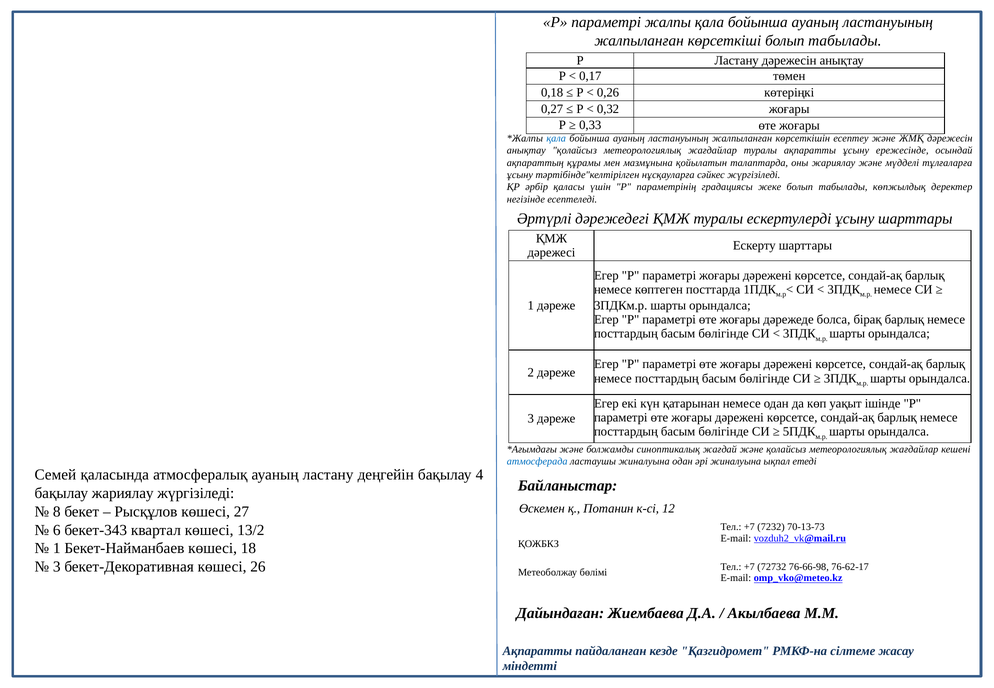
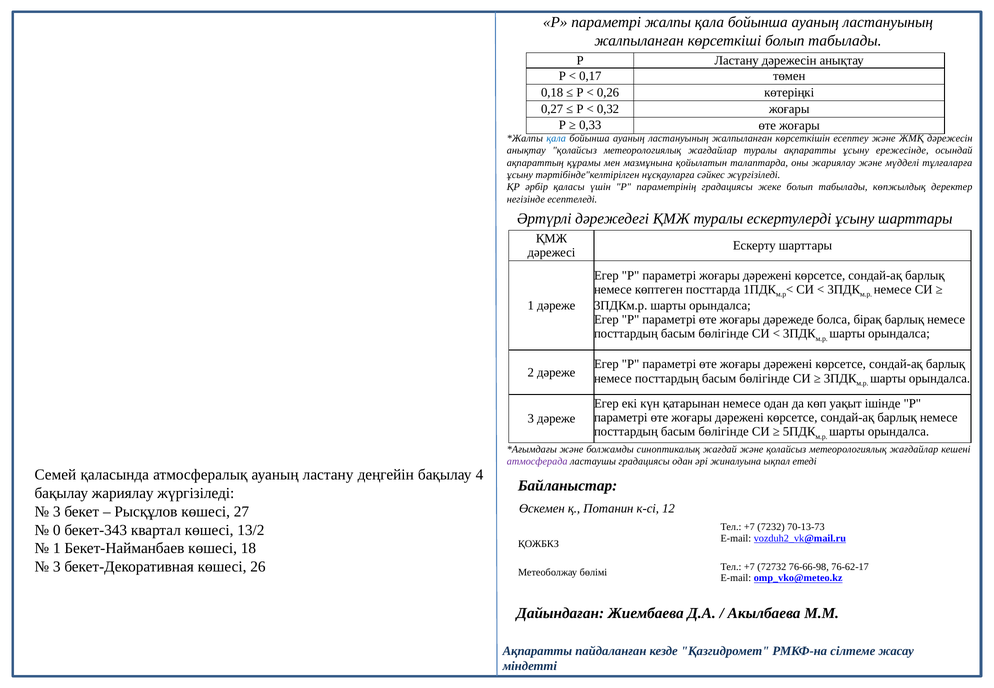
атмосферада colour: blue -> purple (537, 461)
ластаушы жиналуына: жиналуына -> градациясы (644, 461)
8: 8 -> 3 (57, 512)
6: 6 -> 0 (57, 530)
